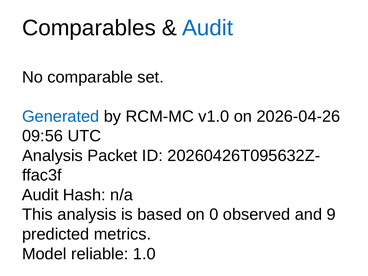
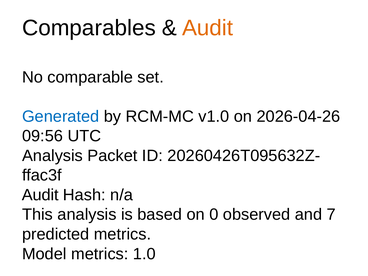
Audit colour: blue -> orange (208, 28)
9: 9 -> 7 (331, 215)
Model reliable: reliable -> metrics (100, 254)
